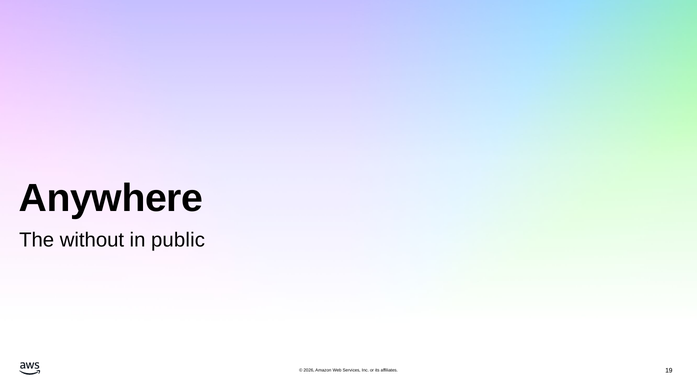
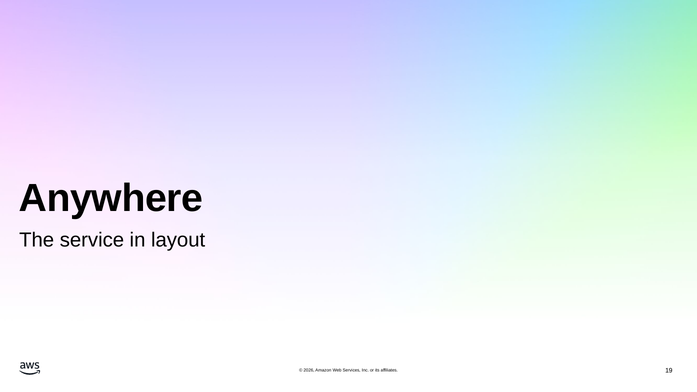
without: without -> service (92, 240)
public: public -> layout (178, 240)
